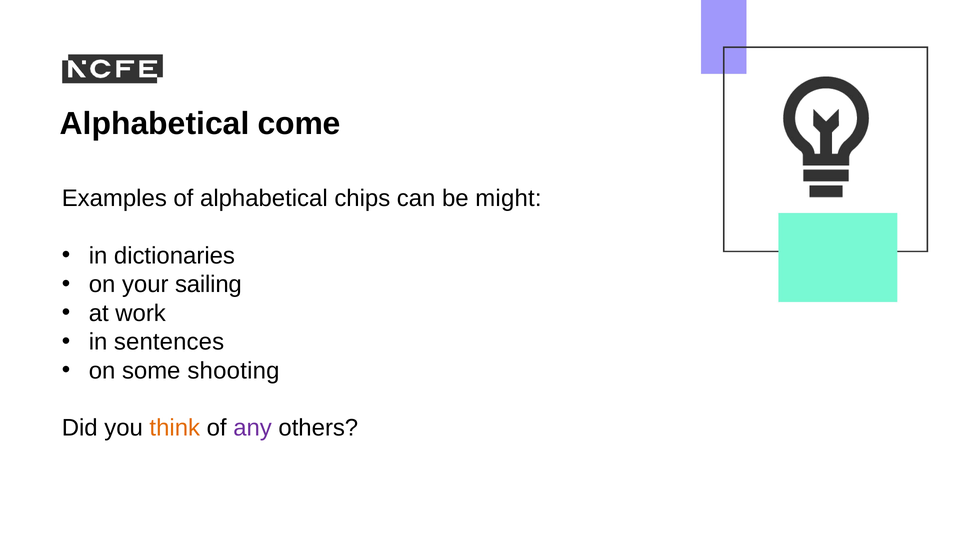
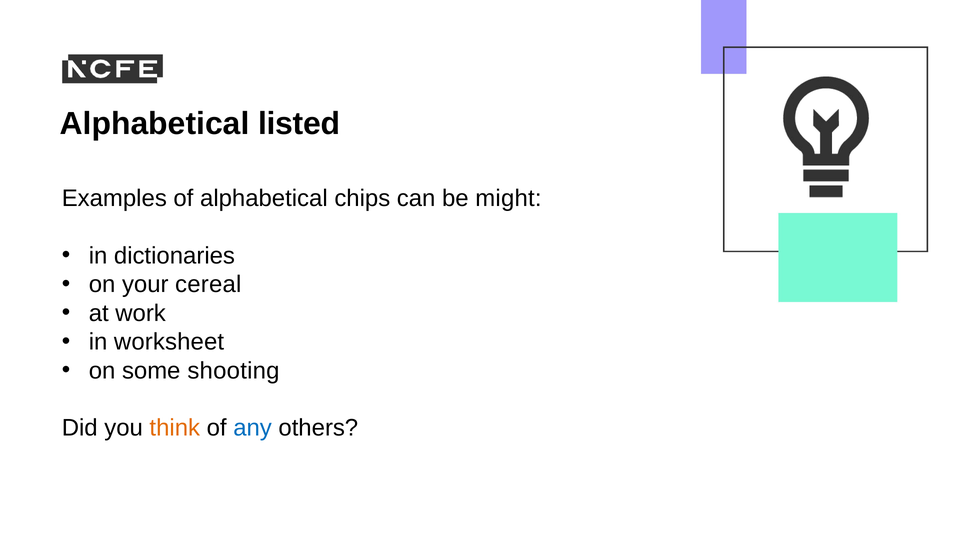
come: come -> listed (299, 124)
sailing: sailing -> cereal (208, 285)
sentences: sentences -> worksheet (169, 342)
any colour: purple -> blue (253, 428)
